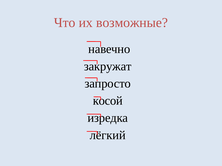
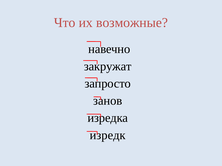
косой: косой -> занов (108, 101)
лёгкий: лёгкий -> изредк (108, 136)
